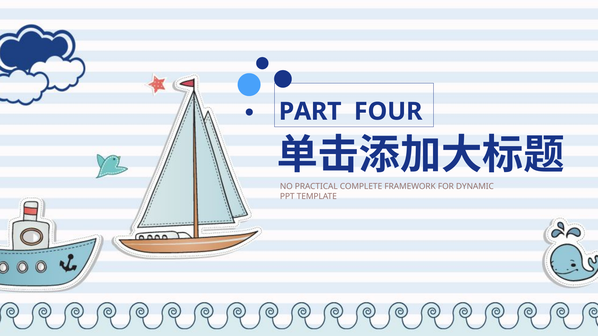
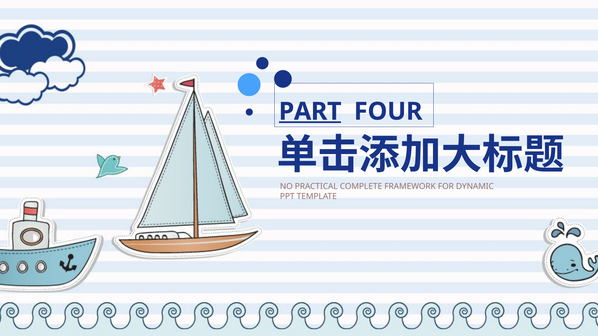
PART underline: none -> present (310, 112)
